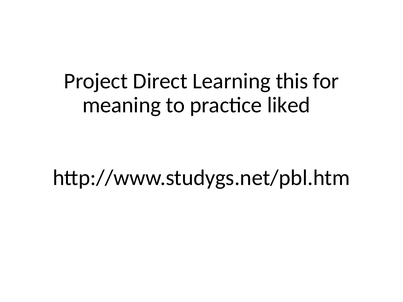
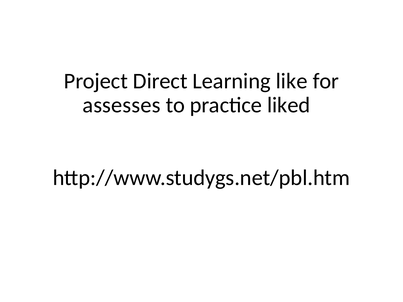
this: this -> like (292, 81)
meaning: meaning -> assesses (122, 105)
